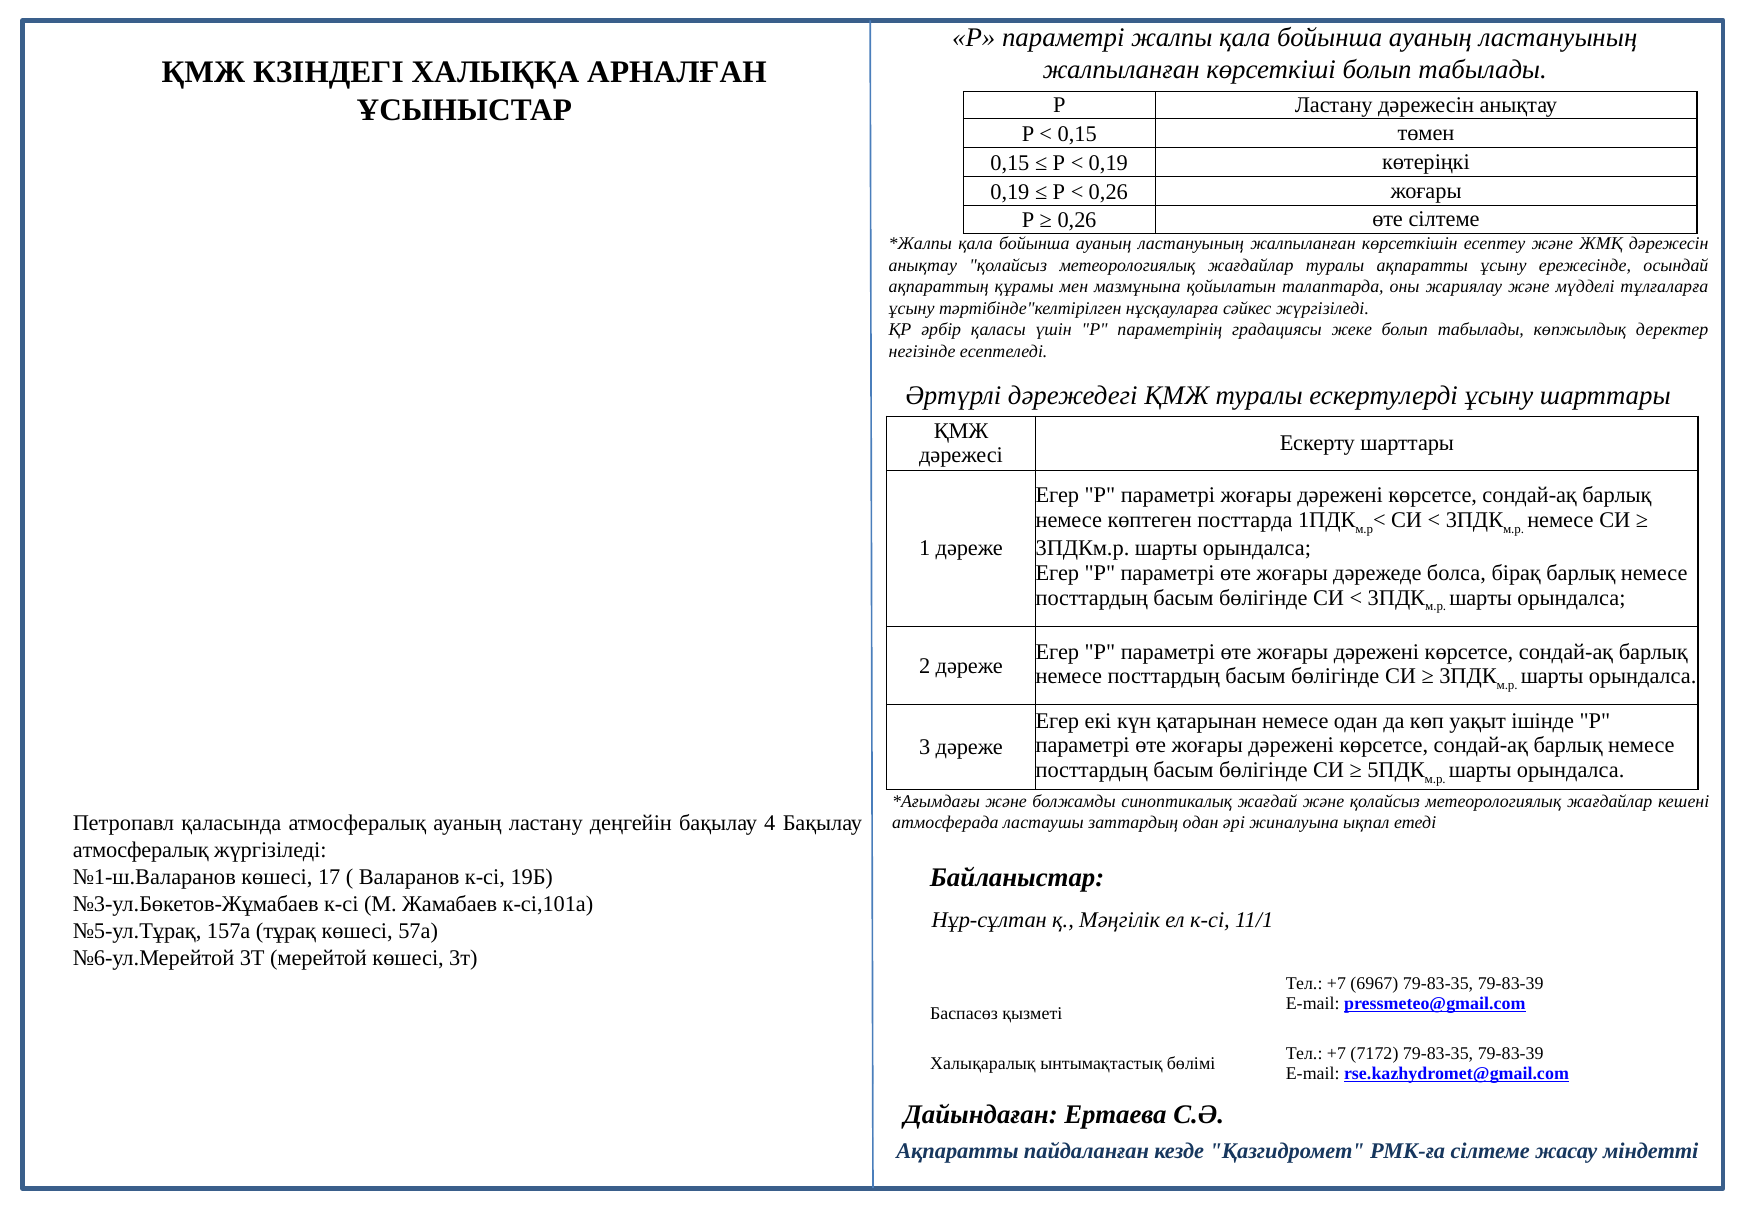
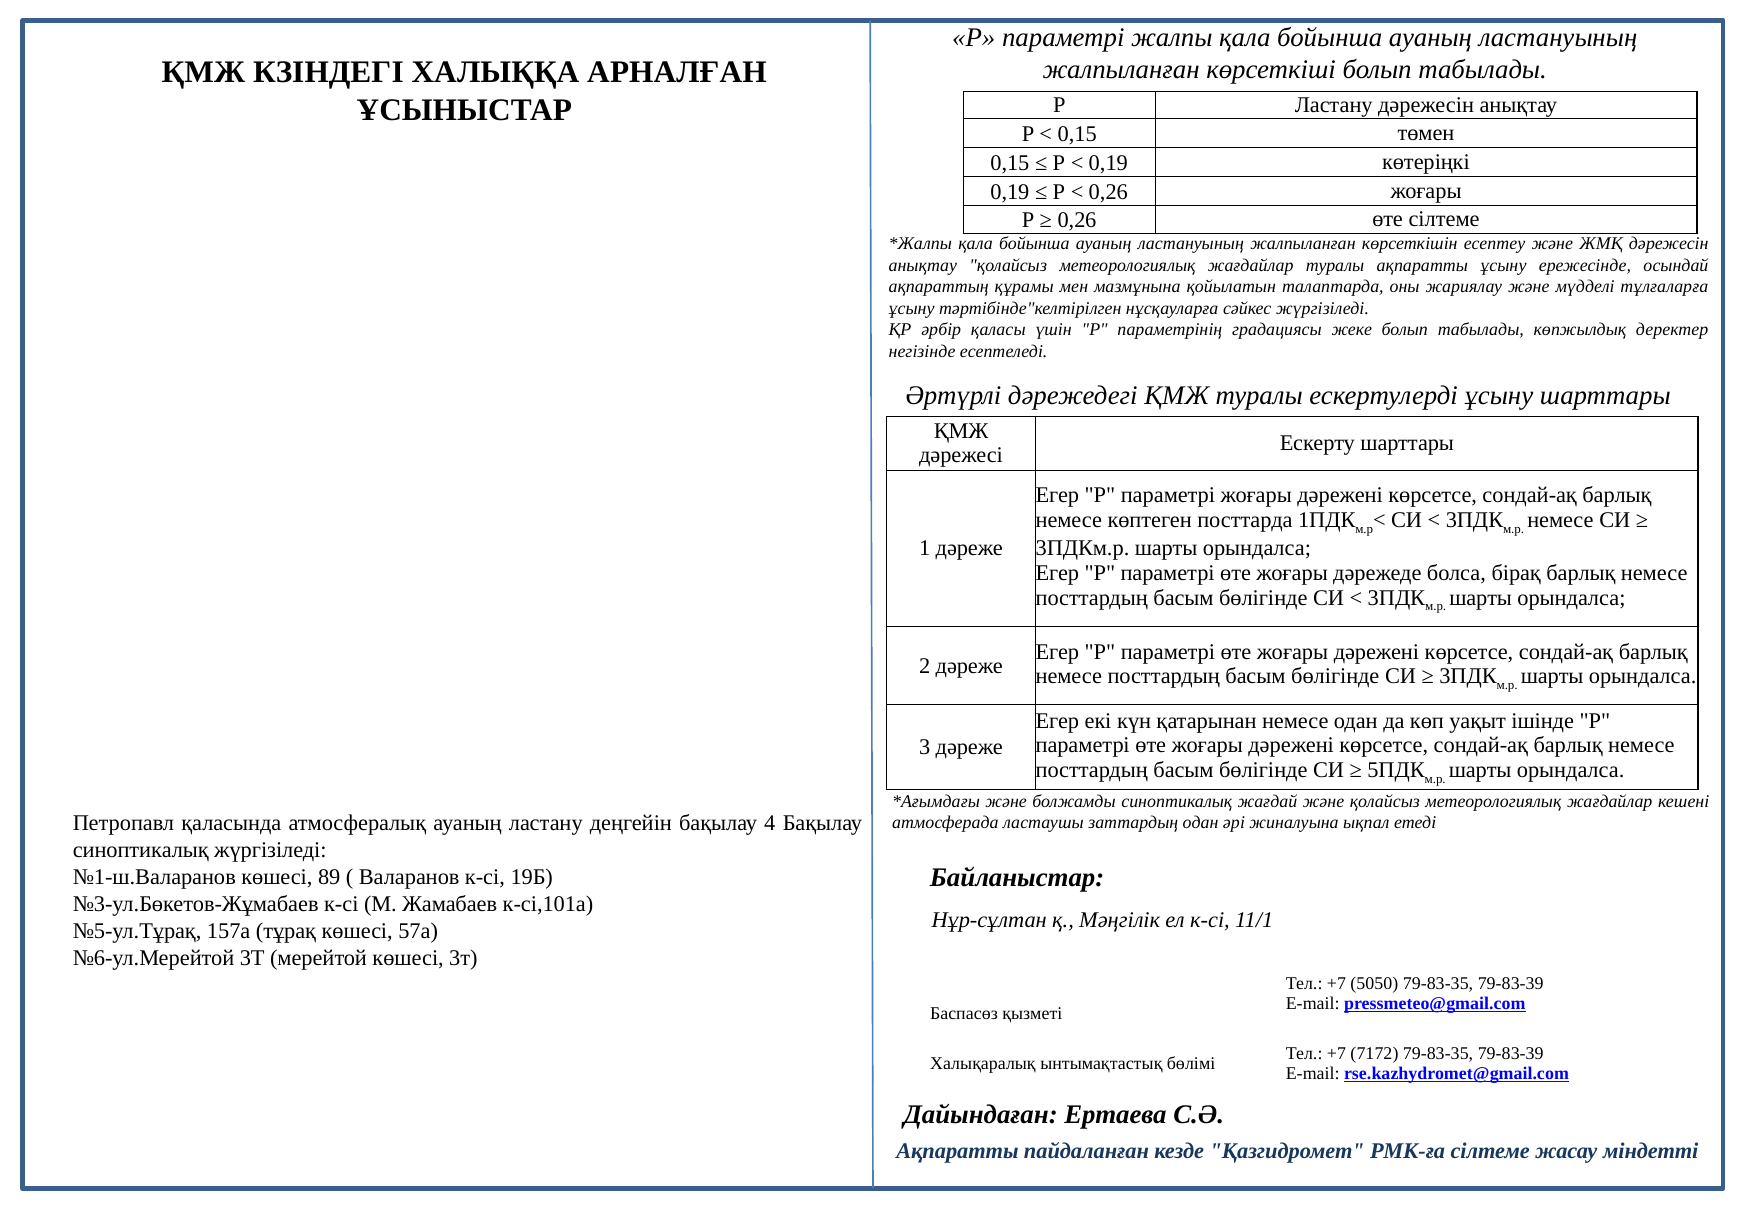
атмосфералық: атмосфералық -> синоптикалық (141, 850)
17: 17 -> 89 (329, 877)
6967: 6967 -> 5050 (1374, 983)
